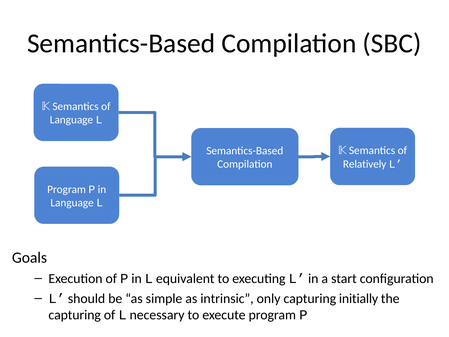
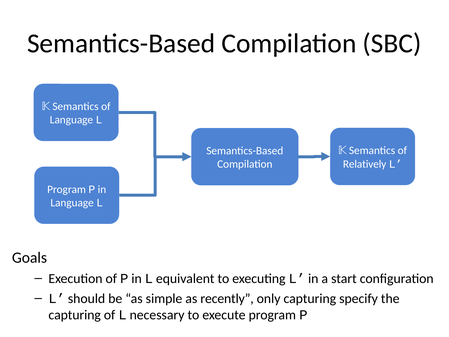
intrinsic: intrinsic -> recently (227, 298)
initially: initially -> specify (359, 298)
